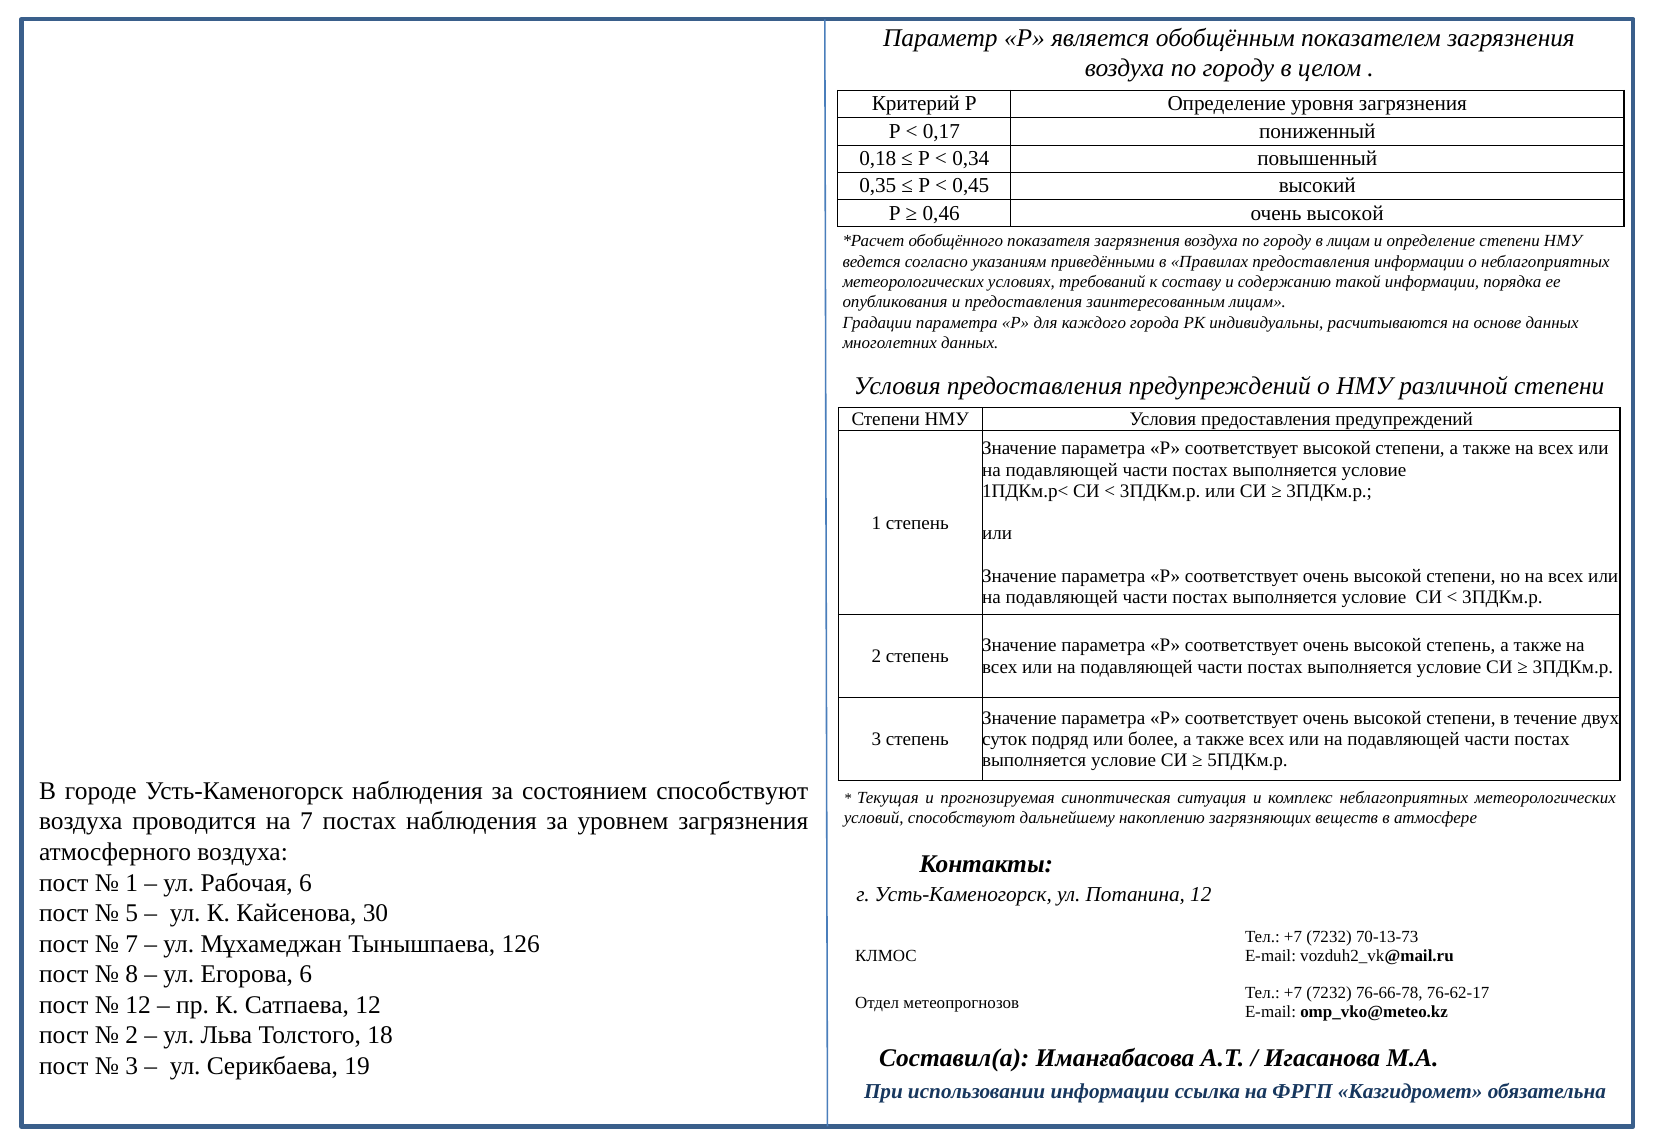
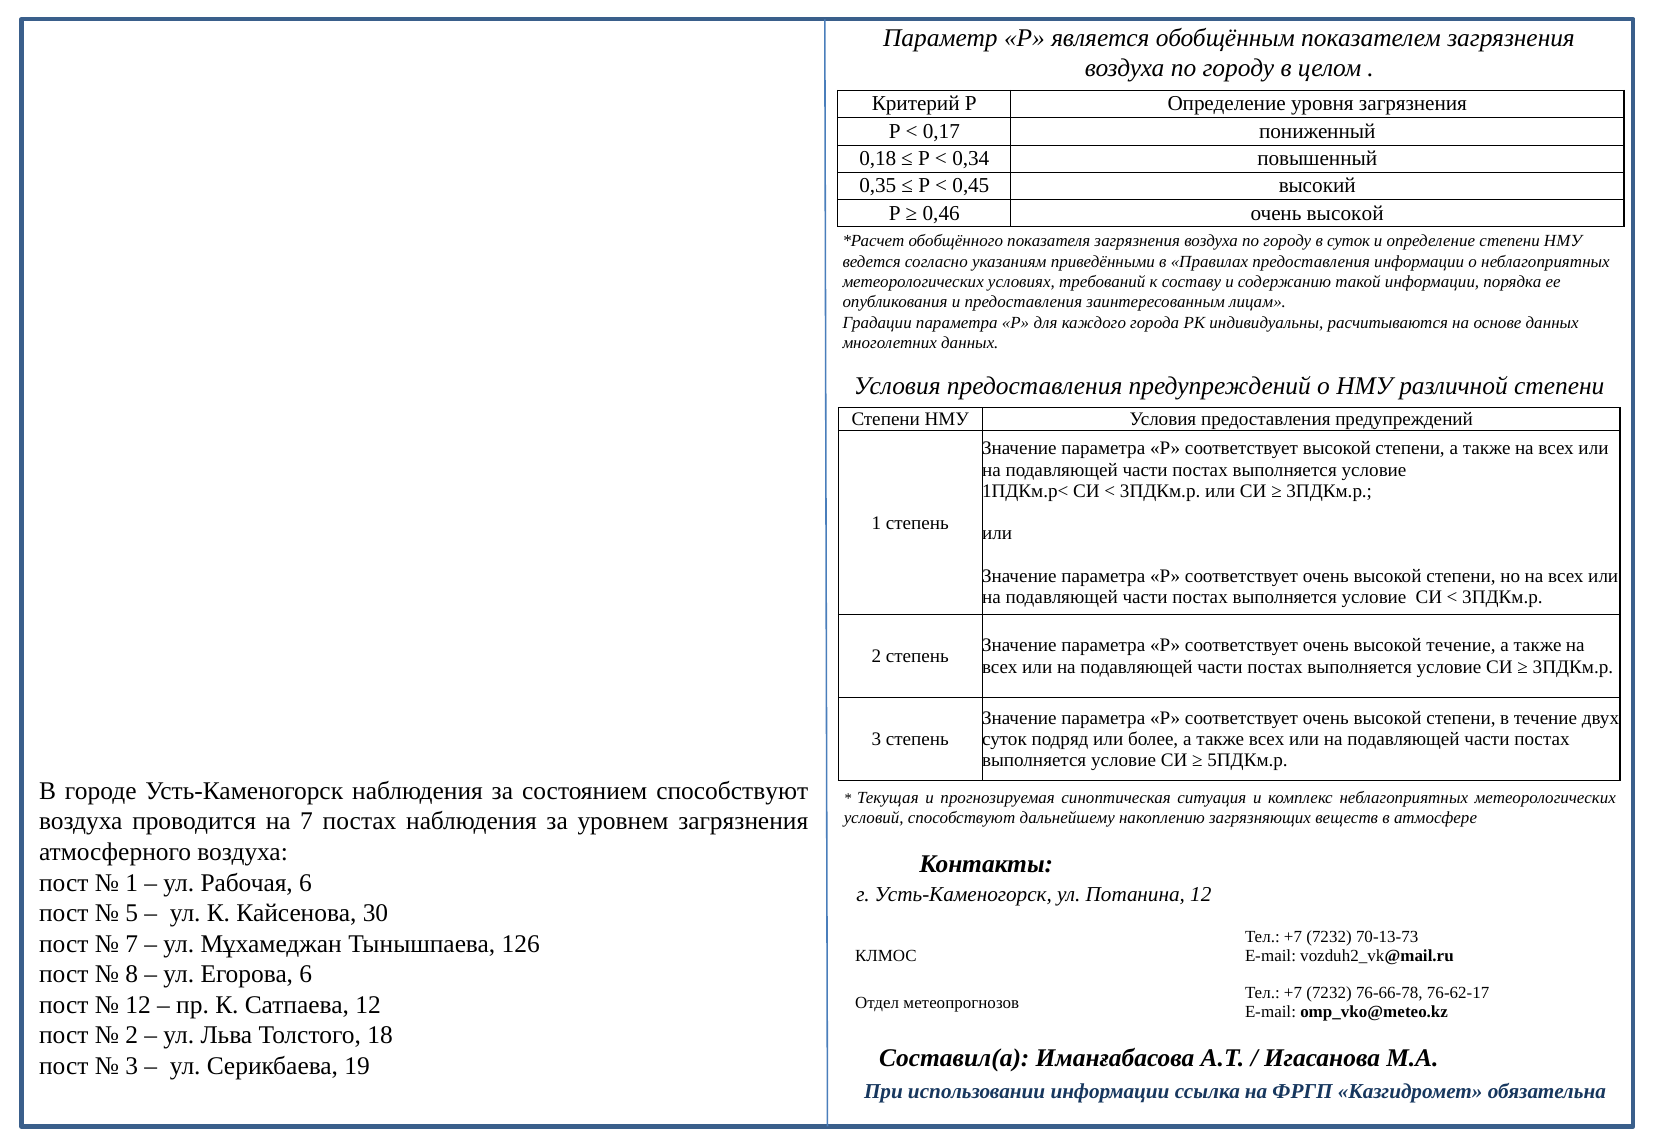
в лицам: лицам -> суток (1348, 241)
высокой степень: степень -> течение (1461, 645)
